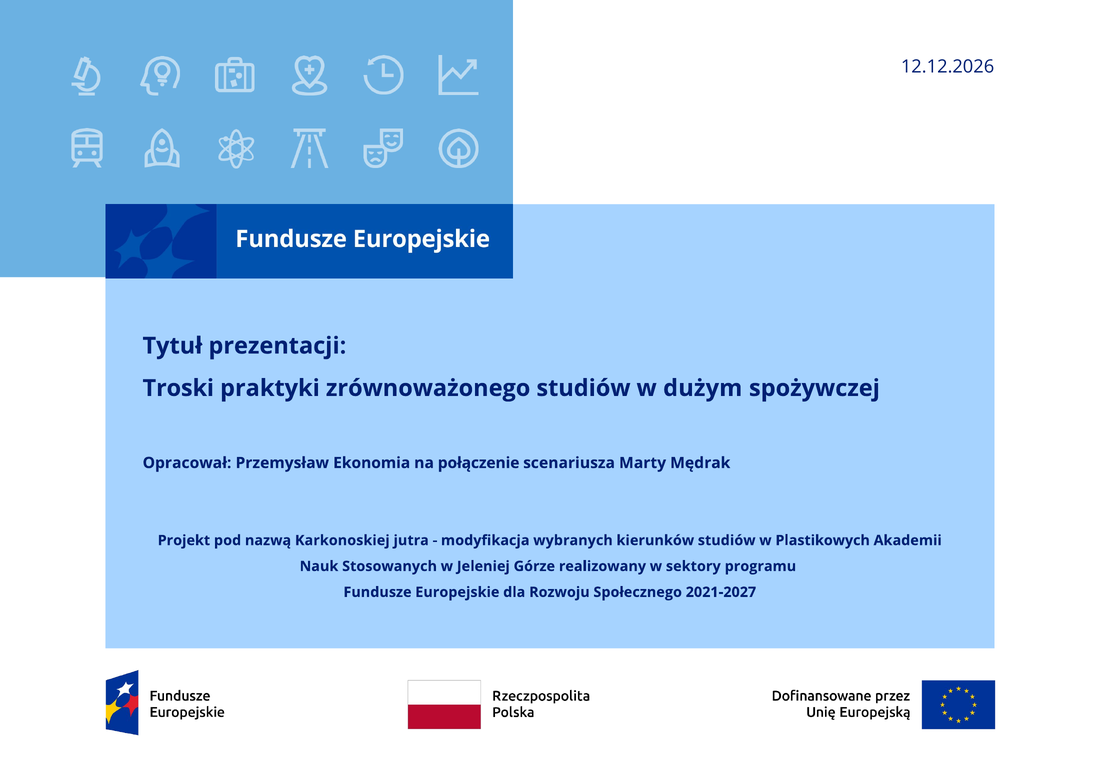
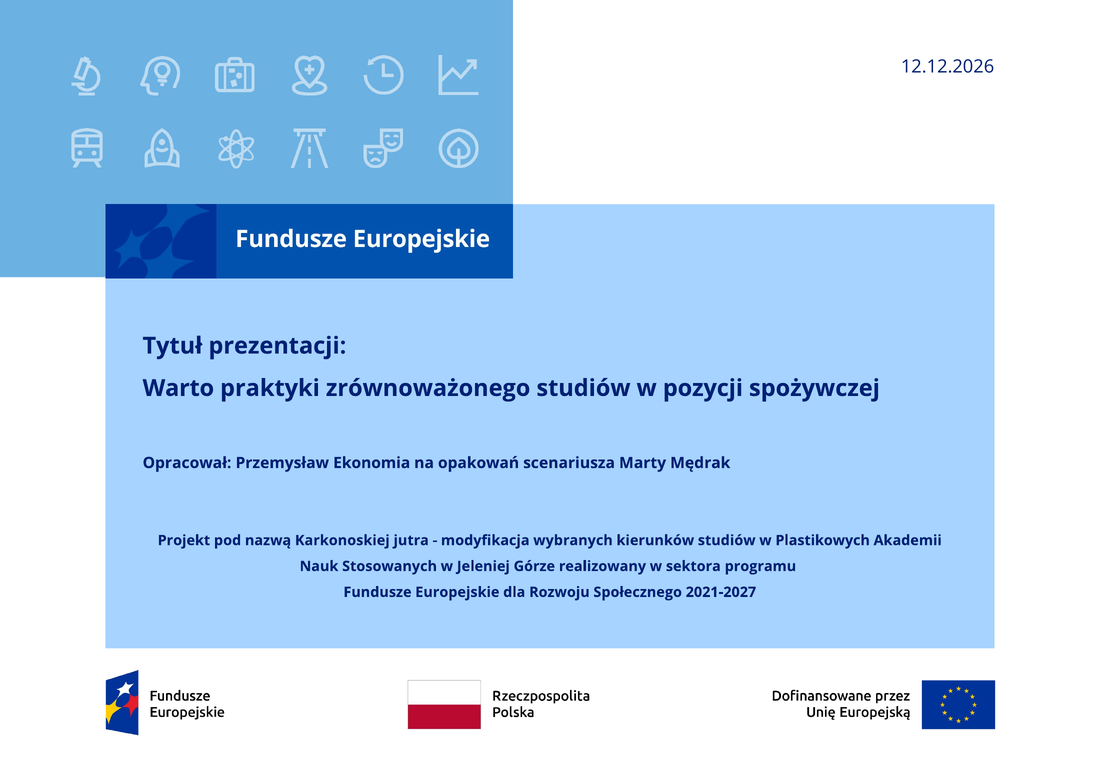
Troski: Troski -> Warto (178, 388)
dużym: dużym -> pozycji (703, 388)
połączenie: połączenie -> opakowań (479, 463)
sektory: sektory -> sektora (693, 566)
